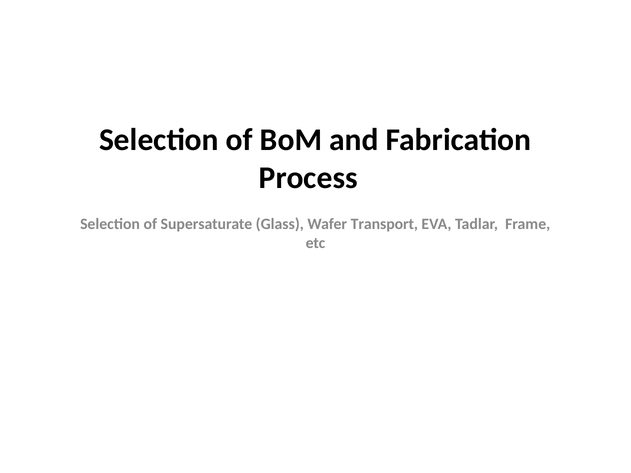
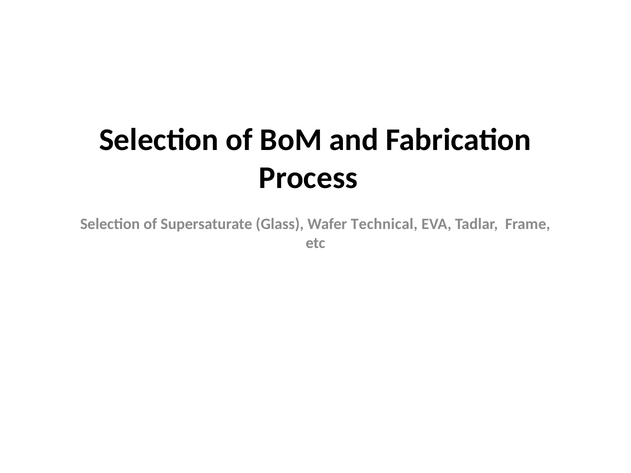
Transport: Transport -> Technical (384, 224)
